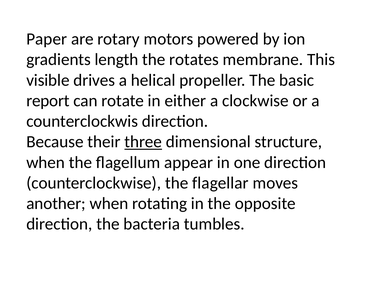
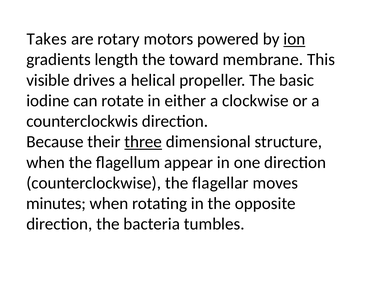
Paper: Paper -> Takes (47, 39)
ion underline: none -> present (294, 39)
rotates: rotates -> toward (194, 60)
report: report -> iodine (48, 101)
another: another -> minutes (56, 203)
